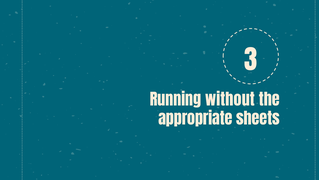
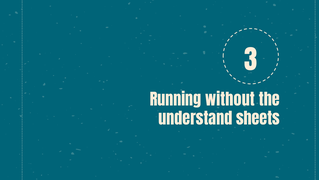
appropriate: appropriate -> understand (195, 119)
